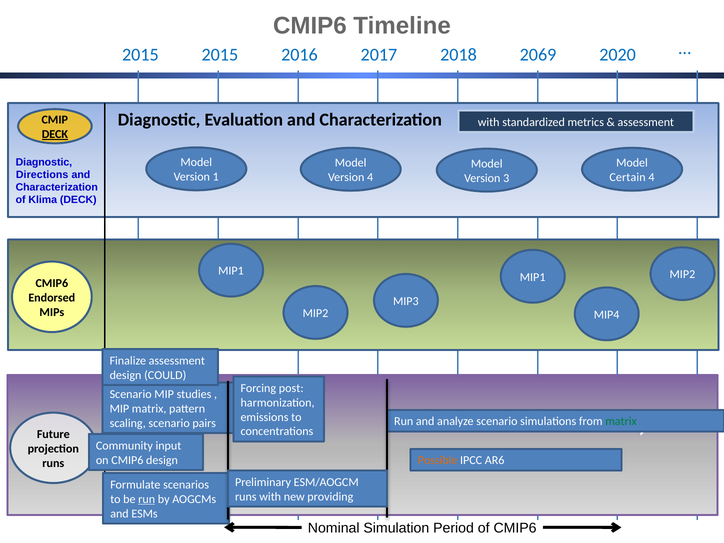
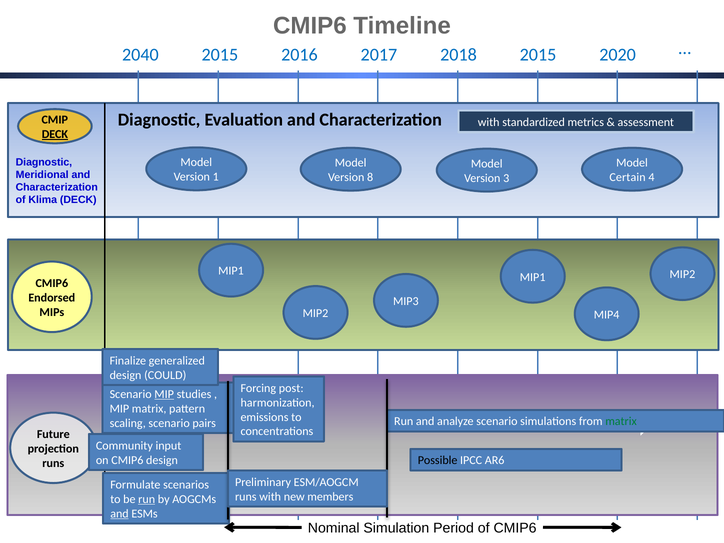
2015: 2015 -> 2040 (140, 55)
2018 2069: 2069 -> 2015 (538, 55)
Directions: Directions -> Meridional (42, 175)
Version 4: 4 -> 8 (370, 177)
Finalize assessment: assessment -> generalized (177, 361)
MIP underline: none -> present (164, 394)
Possible colour: orange -> black (438, 460)
providing: providing -> members (330, 497)
and underline: none -> present (120, 514)
